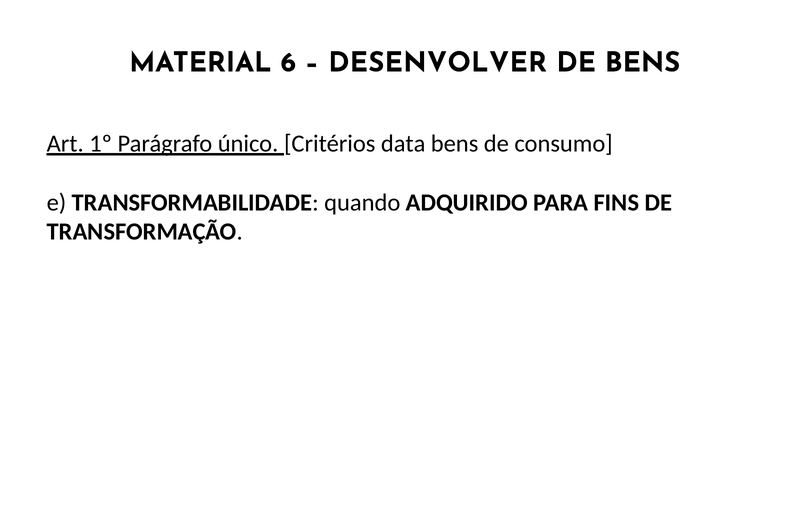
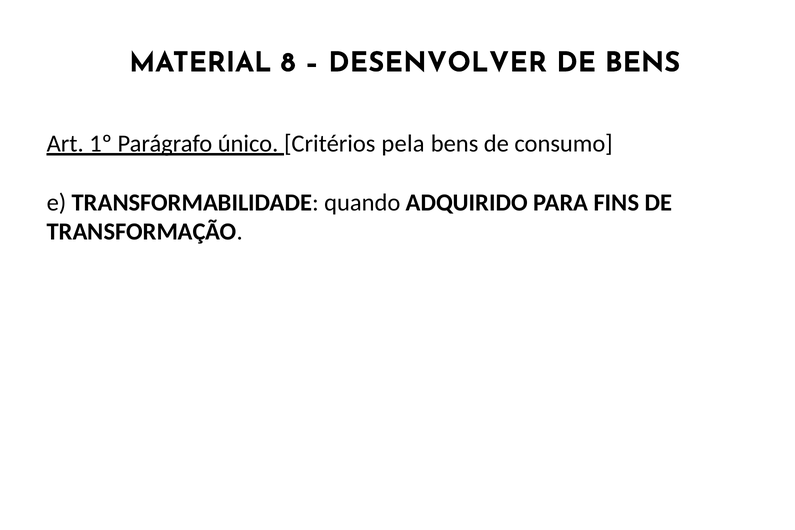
6: 6 -> 8 (288, 62)
data: data -> pela (403, 144)
